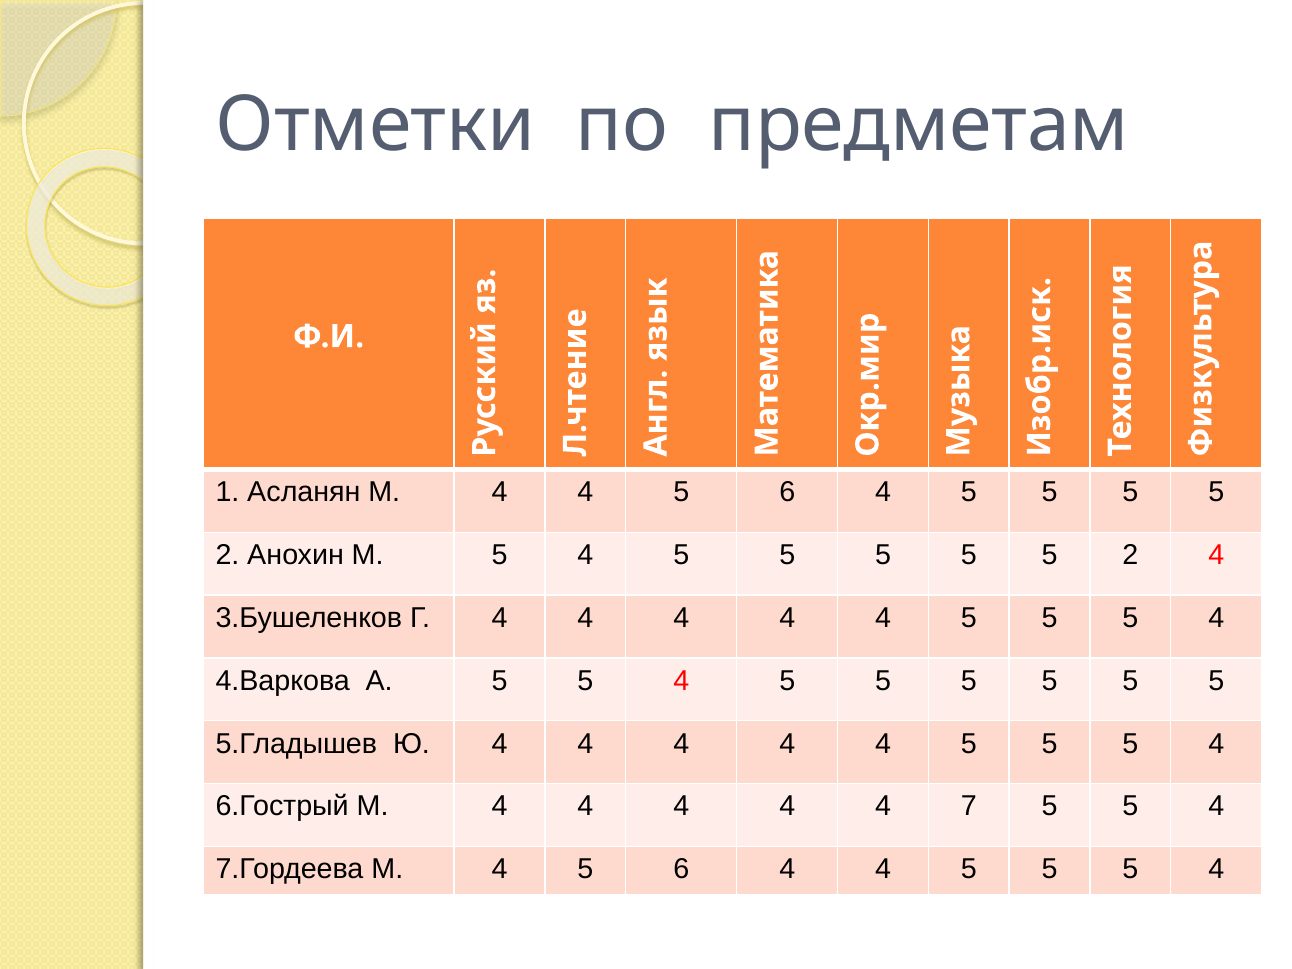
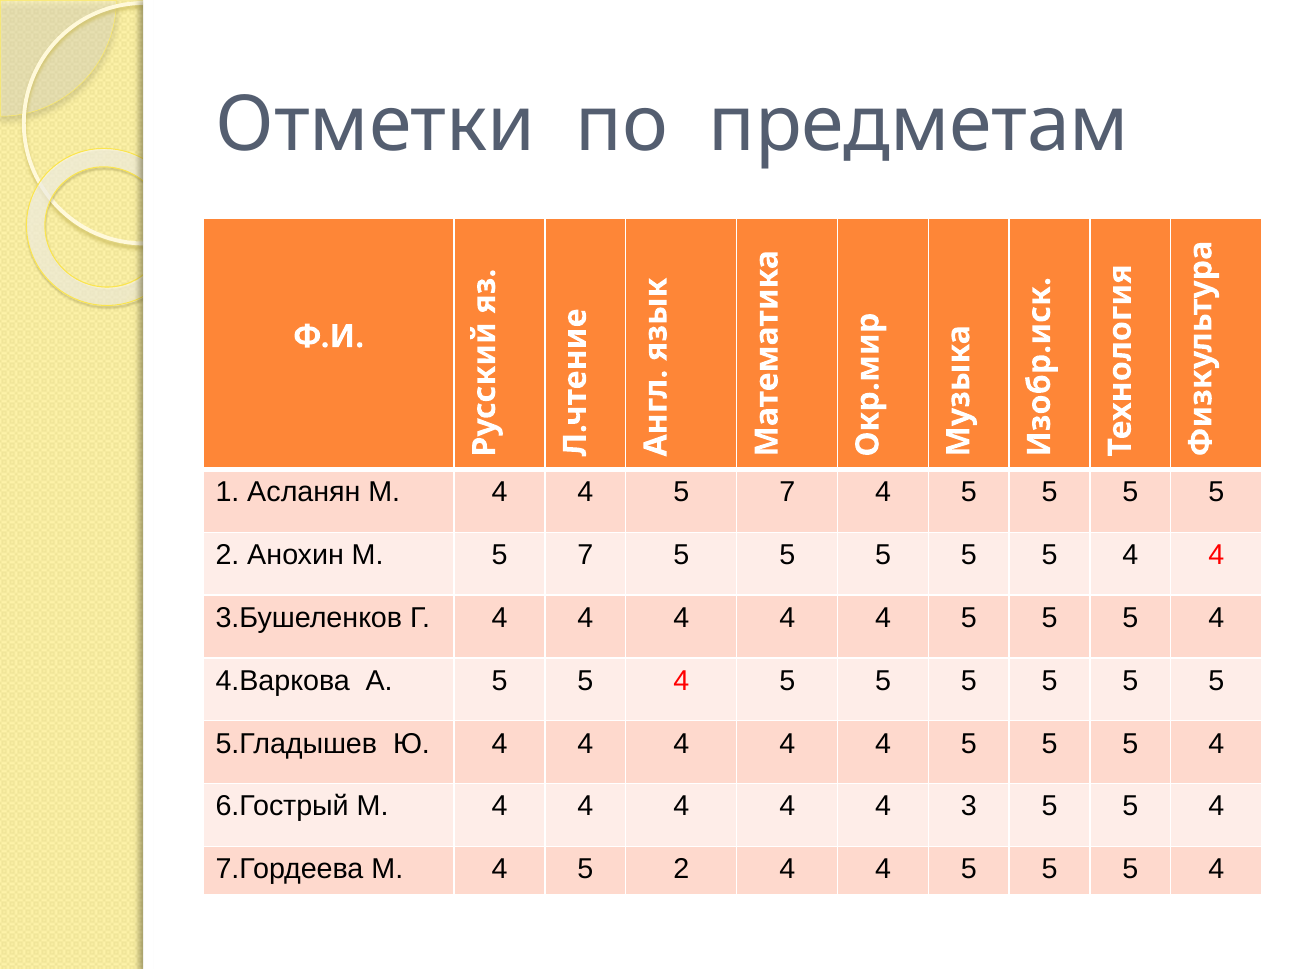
4 4 5 6: 6 -> 7 (787, 492)
М 5 4: 4 -> 7 (585, 555)
2: 2 -> 4 (1130, 555)
7: 7 -> 3 (969, 806)
М 4 5 6: 6 -> 2 (681, 869)
